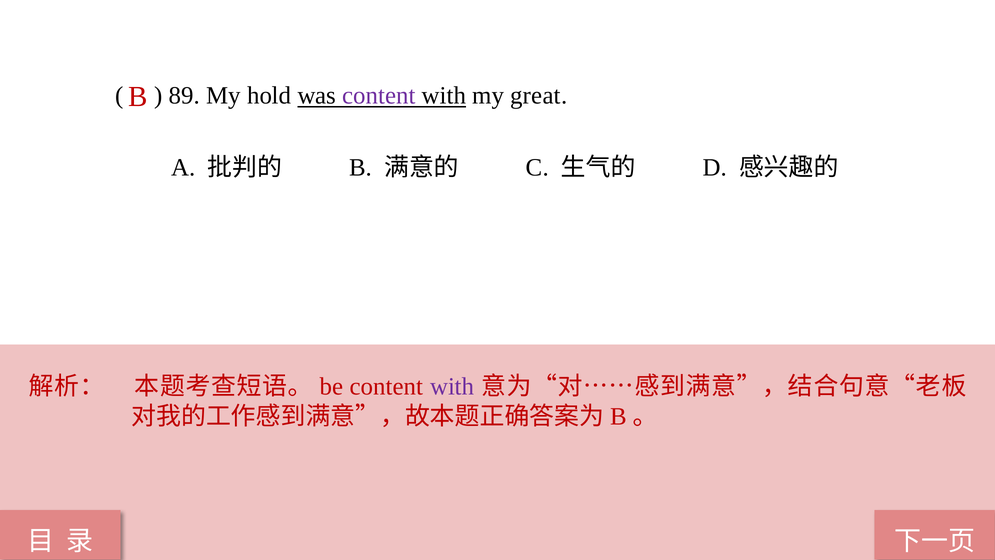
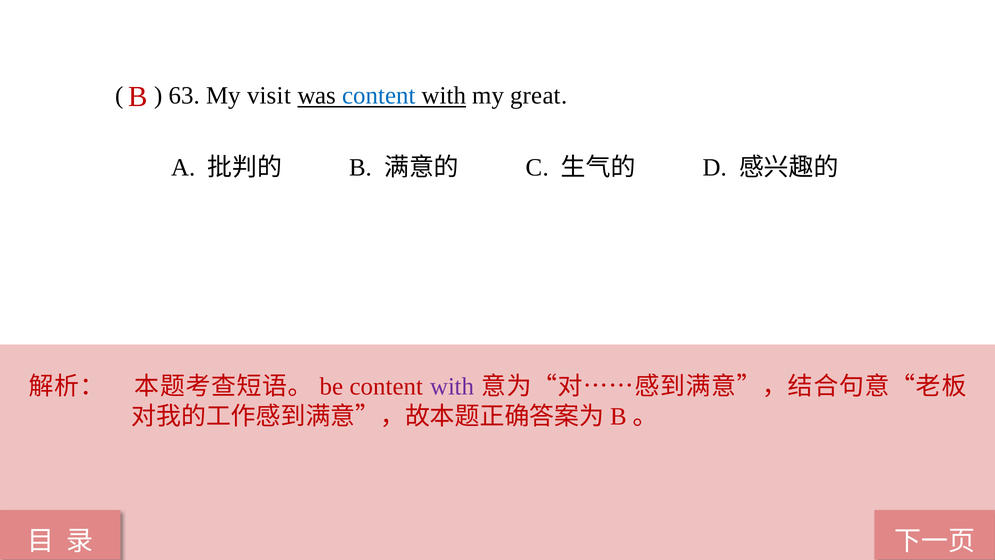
89: 89 -> 63 (185, 96)
hold: hold -> visit (269, 96)
content colour: purple -> blue (379, 96)
